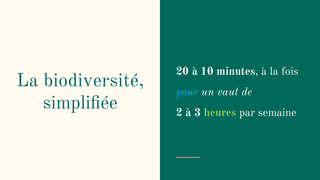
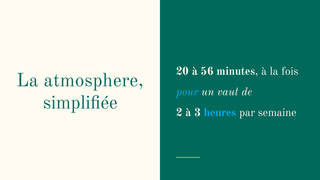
10: 10 -> 56 (207, 71)
biodiversité: biodiversité -> atmosphere (94, 80)
heures colour: light green -> light blue (220, 112)
